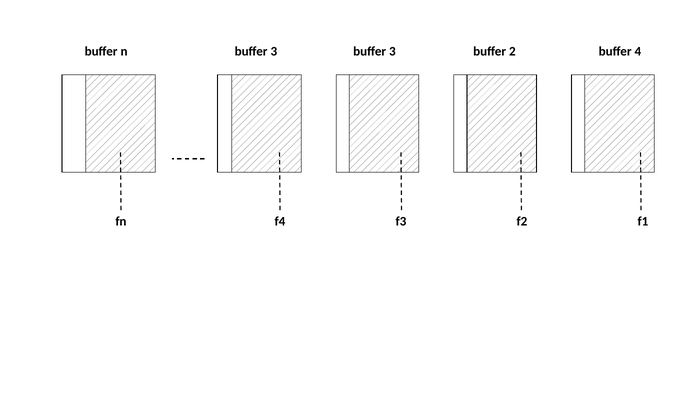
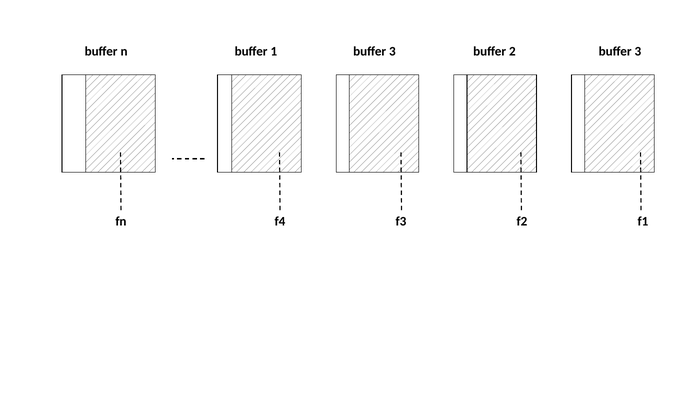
3: 3 -> 1 (274, 52)
4: 4 -> 3 (638, 52)
